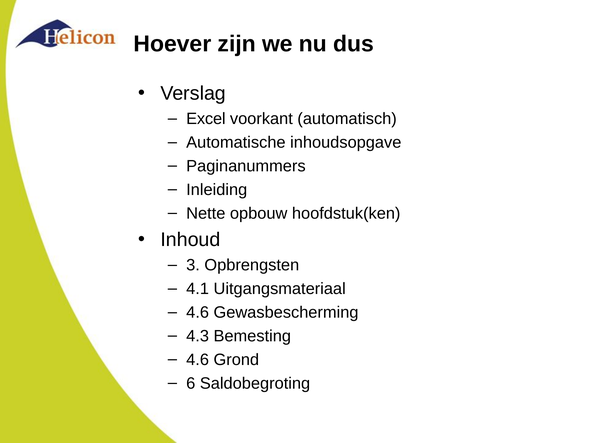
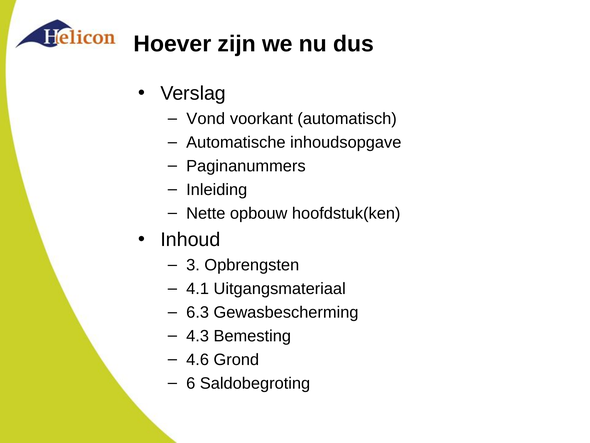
Excel: Excel -> Vond (206, 119)
4.6: 4.6 -> 6.3 (198, 312)
